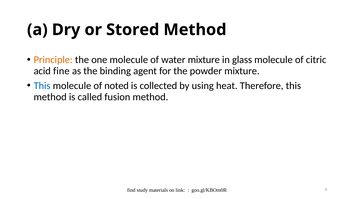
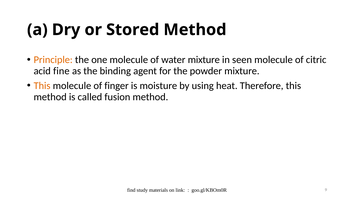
glass: glass -> seen (242, 60)
This colour: blue -> orange (42, 86)
noted: noted -> finger (117, 86)
collected: collected -> moisture (158, 86)
